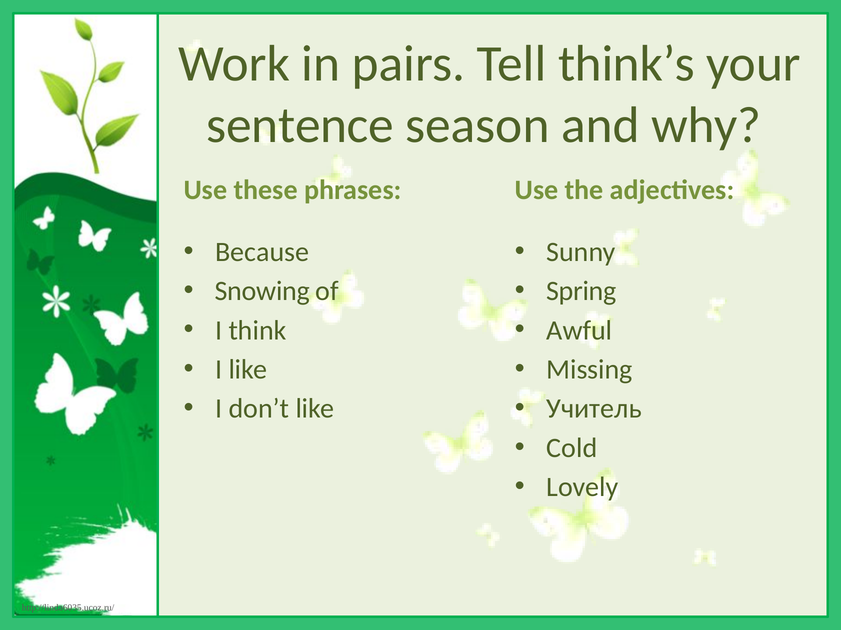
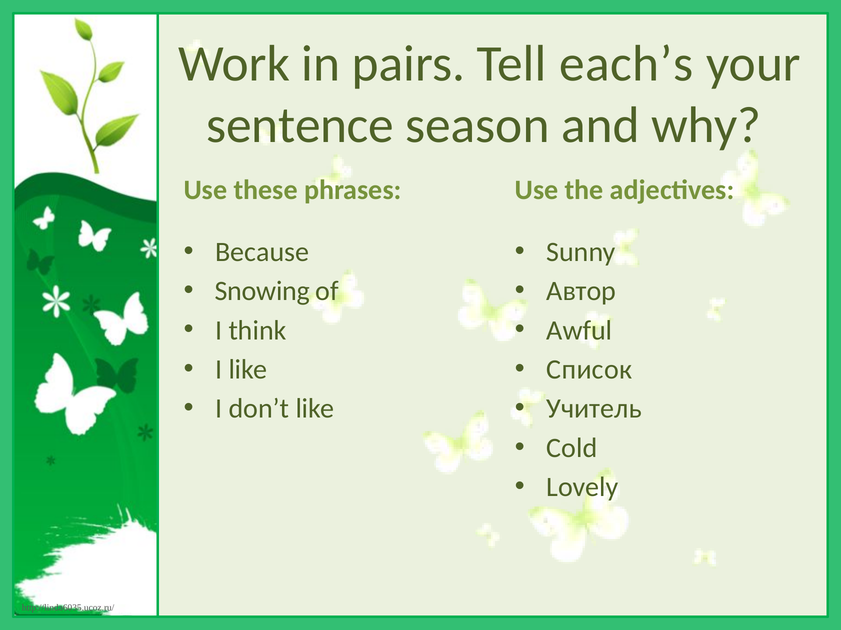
think’s: think’s -> each’s (626, 64)
Spring: Spring -> Автор (581, 291)
Missing: Missing -> Список (589, 370)
